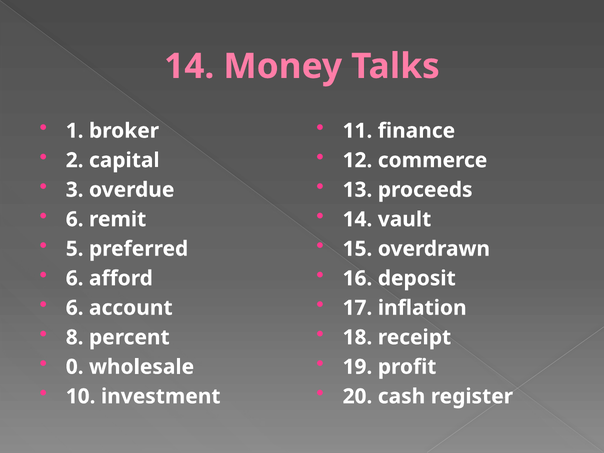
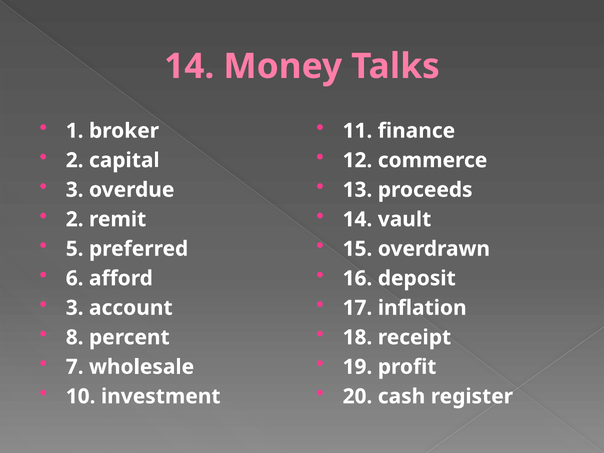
6: 6 -> 2 (75, 219)
6: 6 -> 3 (75, 308)
0: 0 -> 7 (75, 367)
